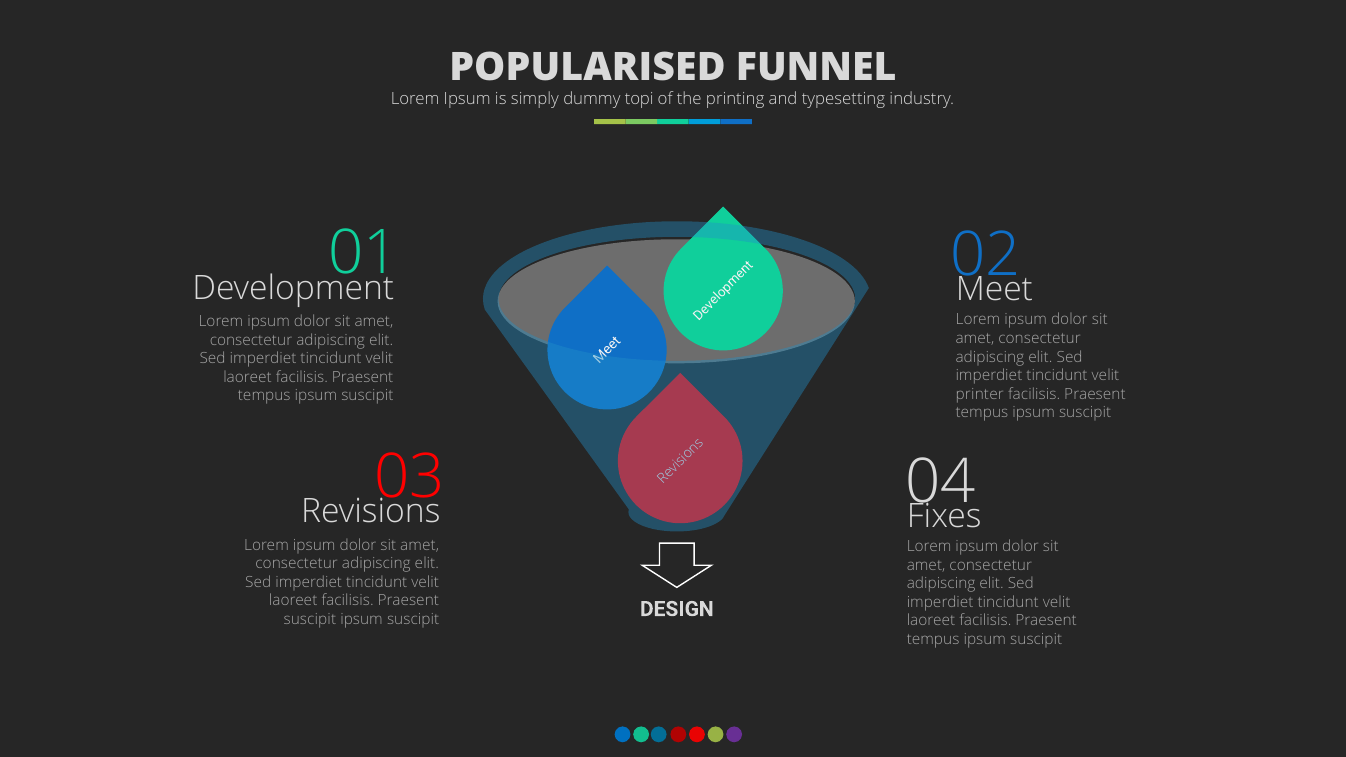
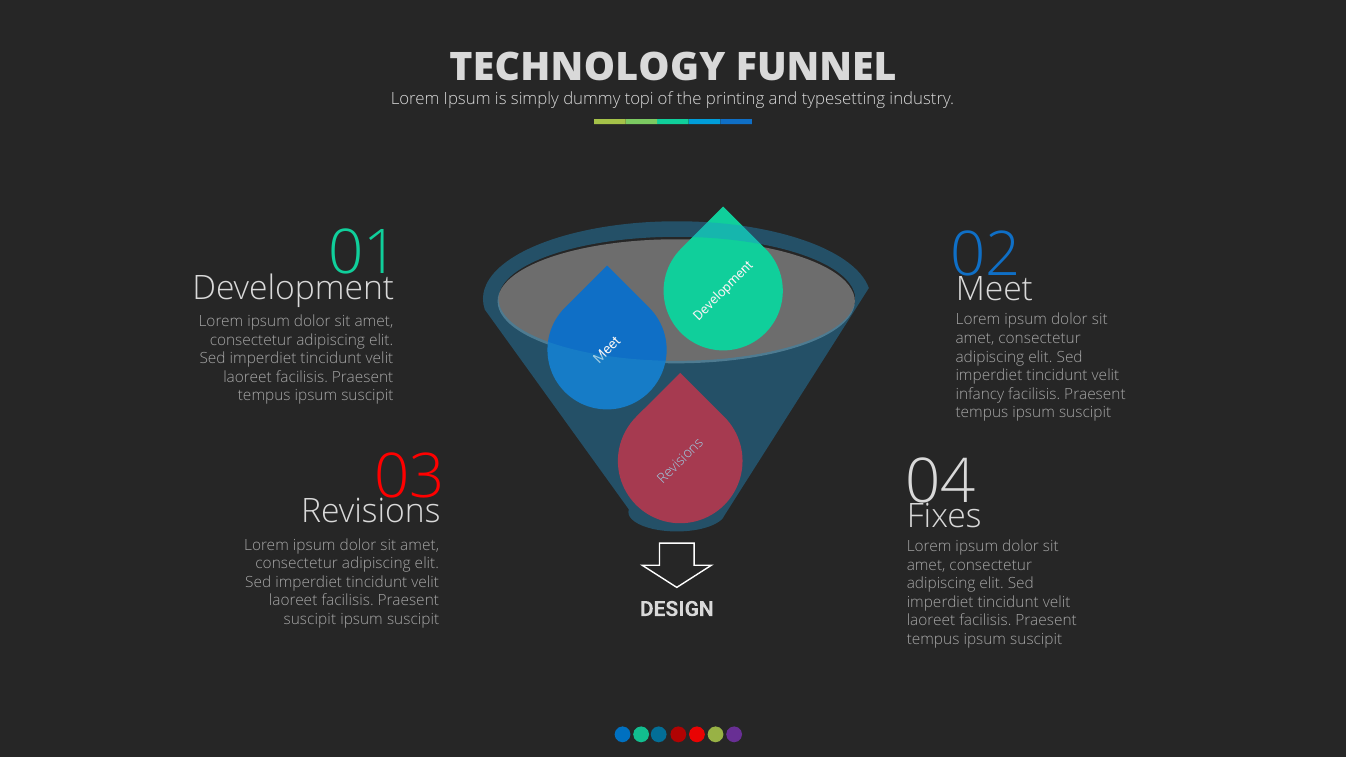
POPULARISED: POPULARISED -> TECHNOLOGY (587, 68)
printer: printer -> infancy (980, 394)
